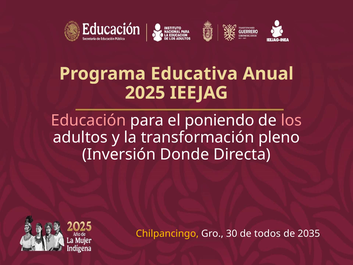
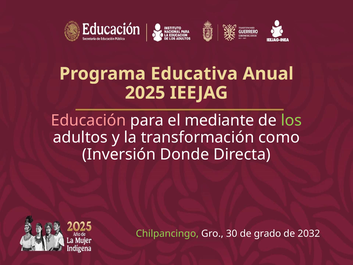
poniendo: poniendo -> mediante (219, 120)
los colour: pink -> light green (291, 120)
pleno: pleno -> como (279, 137)
Chilpancingo colour: yellow -> light green (167, 233)
todos: todos -> grado (268, 233)
2035: 2035 -> 2032 (309, 233)
